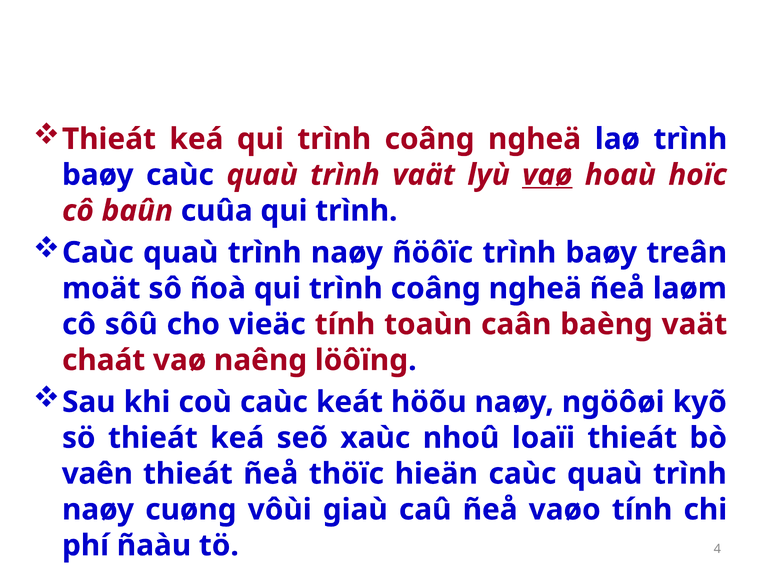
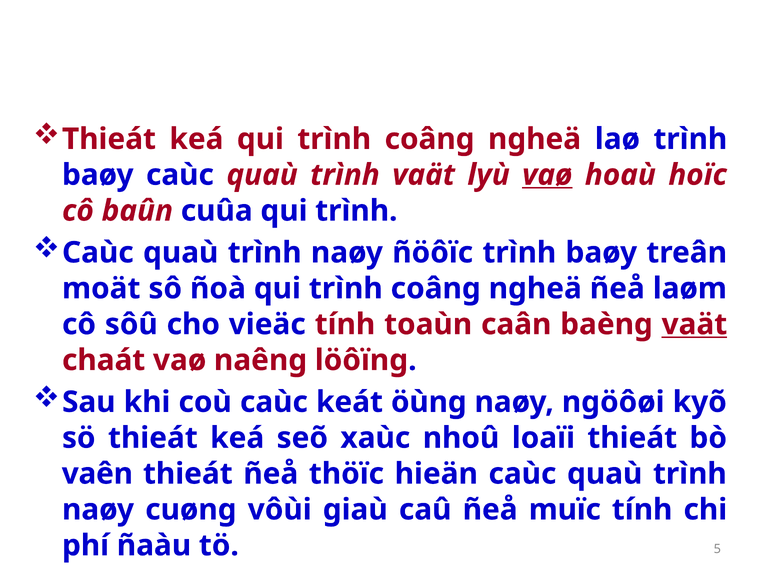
vaät underline: none -> present (694, 324)
höõu: höõu -> öùng (429, 402)
vaøo: vaøo -> muïc (565, 509)
4: 4 -> 5 (717, 548)
